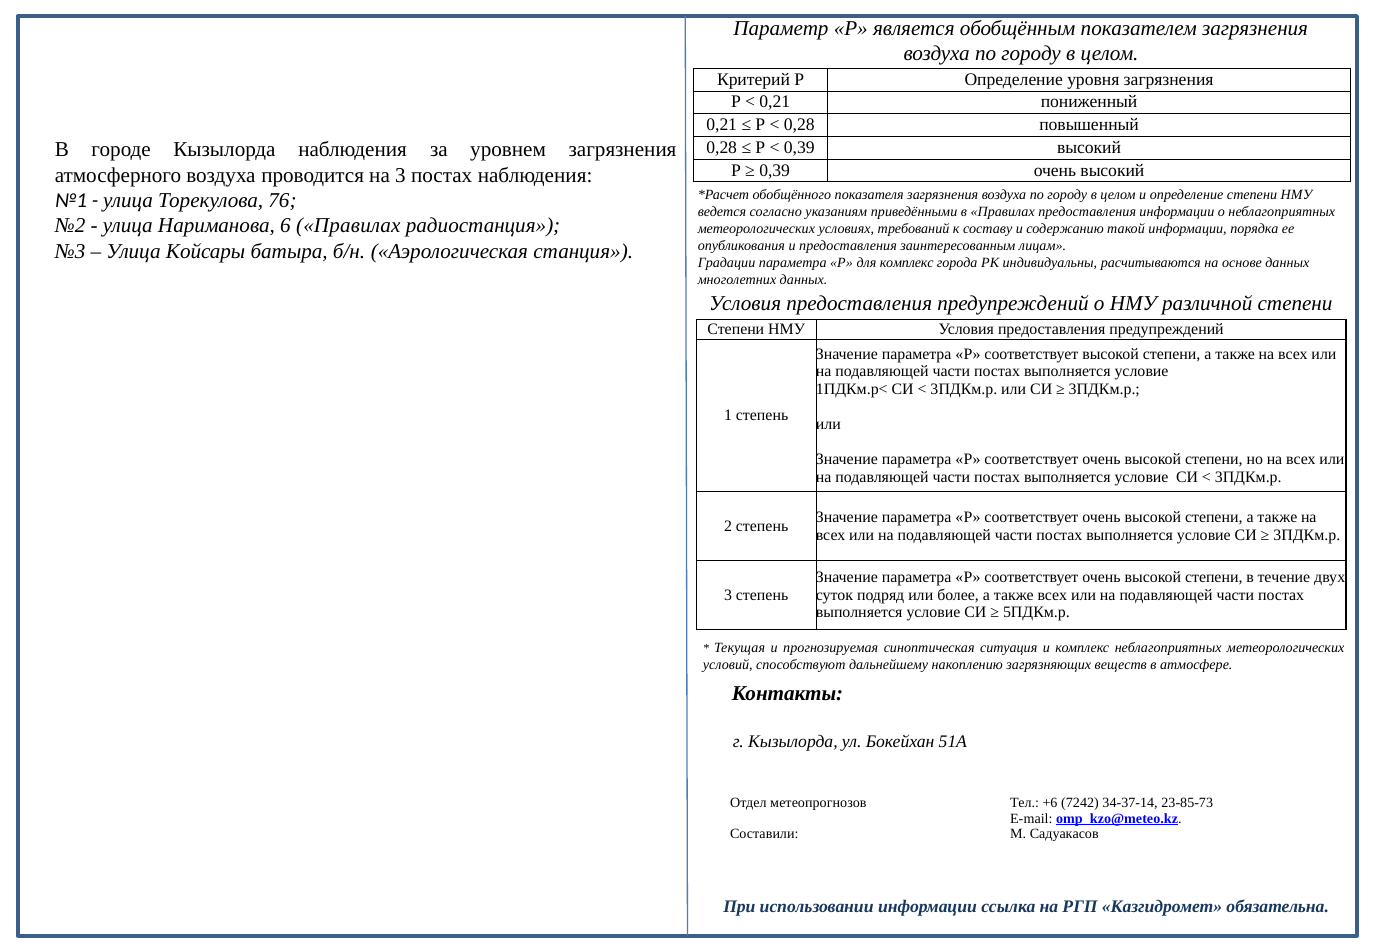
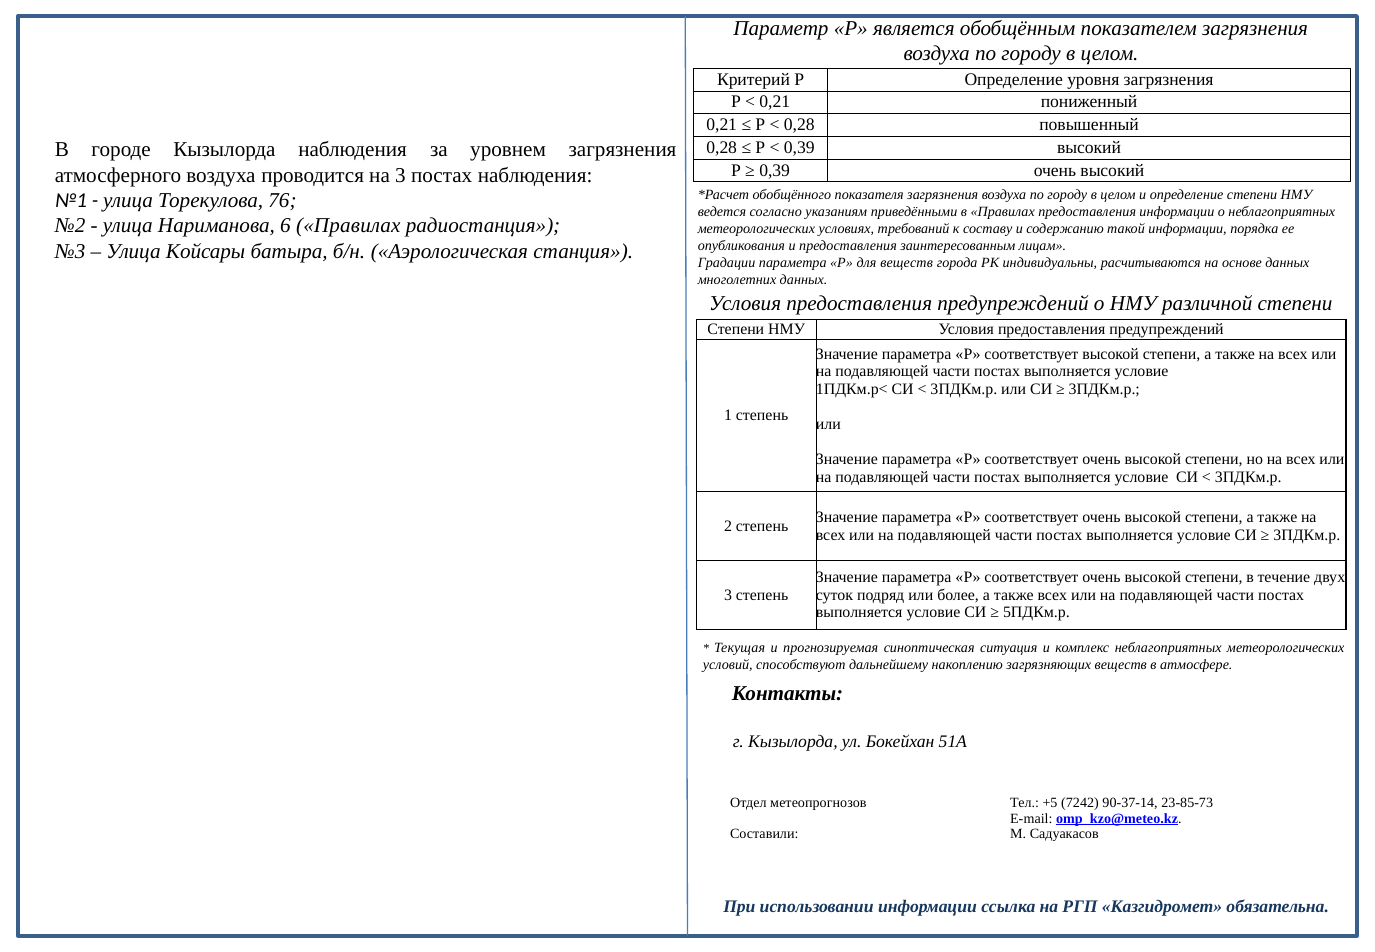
для комплекс: комплекс -> веществ (907, 262)
+6: +6 -> +5 (1050, 803)
34-37-14: 34-37-14 -> 90-37-14 (1130, 803)
